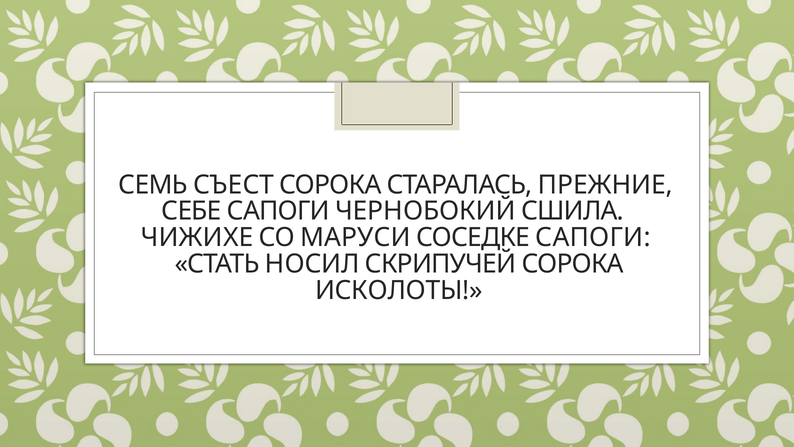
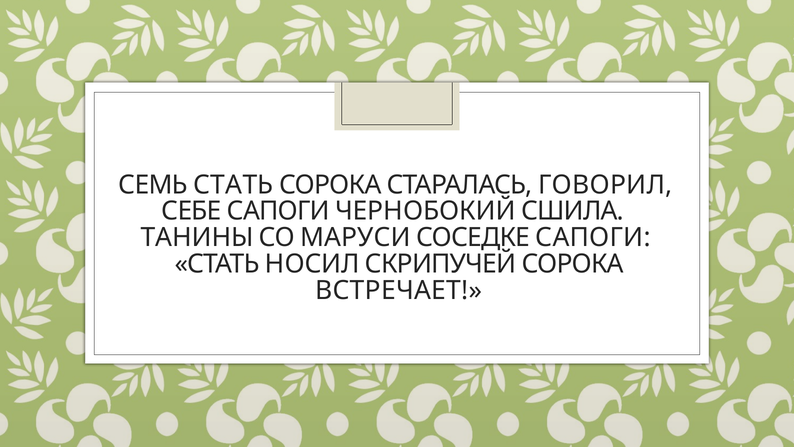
СЕМЬ СЪЕСТ: СЪЕСТ -> СТАТЬ (233, 185)
ПРЕЖНИЕ: ПРЕЖНИЕ -> ГОВОРИЛ (605, 185)
ЧИЖИХЕ: ЧИЖИХЕ -> ТАНИНЫ (197, 237)
ИСКОЛОТЫ: ИСКОЛОТЫ -> ВСТРЕЧАЕТ (399, 290)
